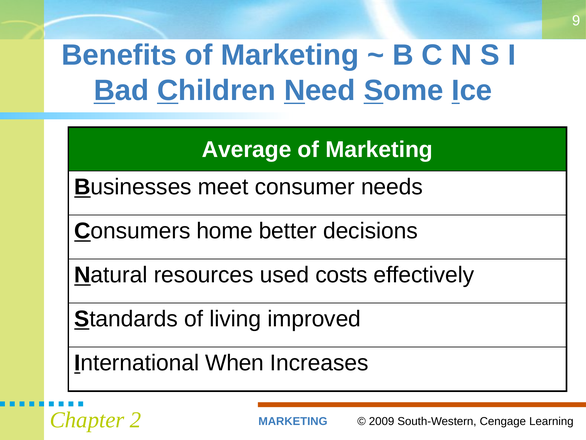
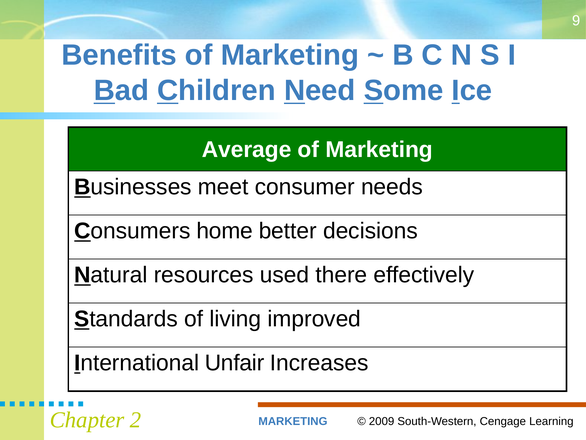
costs: costs -> there (341, 275)
When: When -> Unfair (235, 363)
